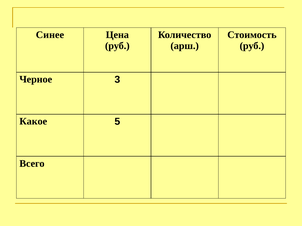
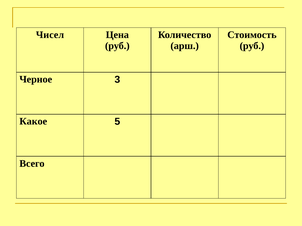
Синее: Синее -> Чисел (50, 35)
